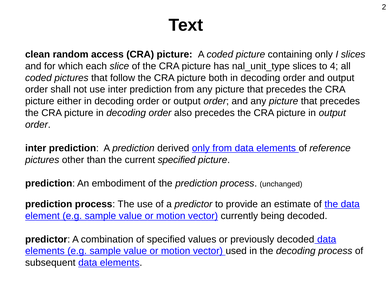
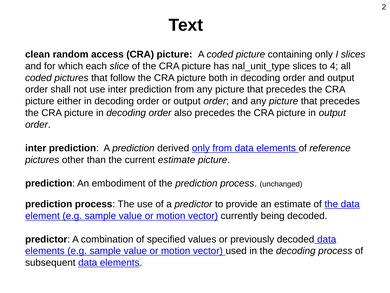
current specified: specified -> estimate (177, 160)
